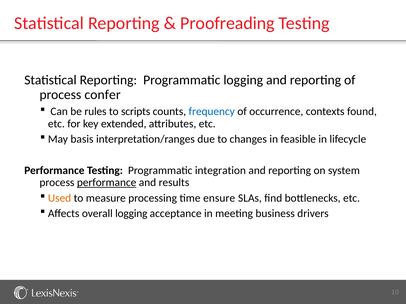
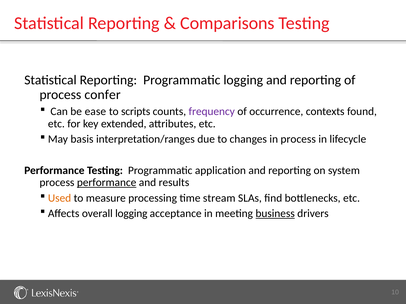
Proofreading: Proofreading -> Comparisons (227, 23)
rules: rules -> ease (95, 112)
frequency colour: blue -> purple (212, 112)
in feasible: feasible -> process (298, 139)
integration: integration -> application (220, 171)
ensure: ensure -> stream (219, 198)
business underline: none -> present (275, 214)
